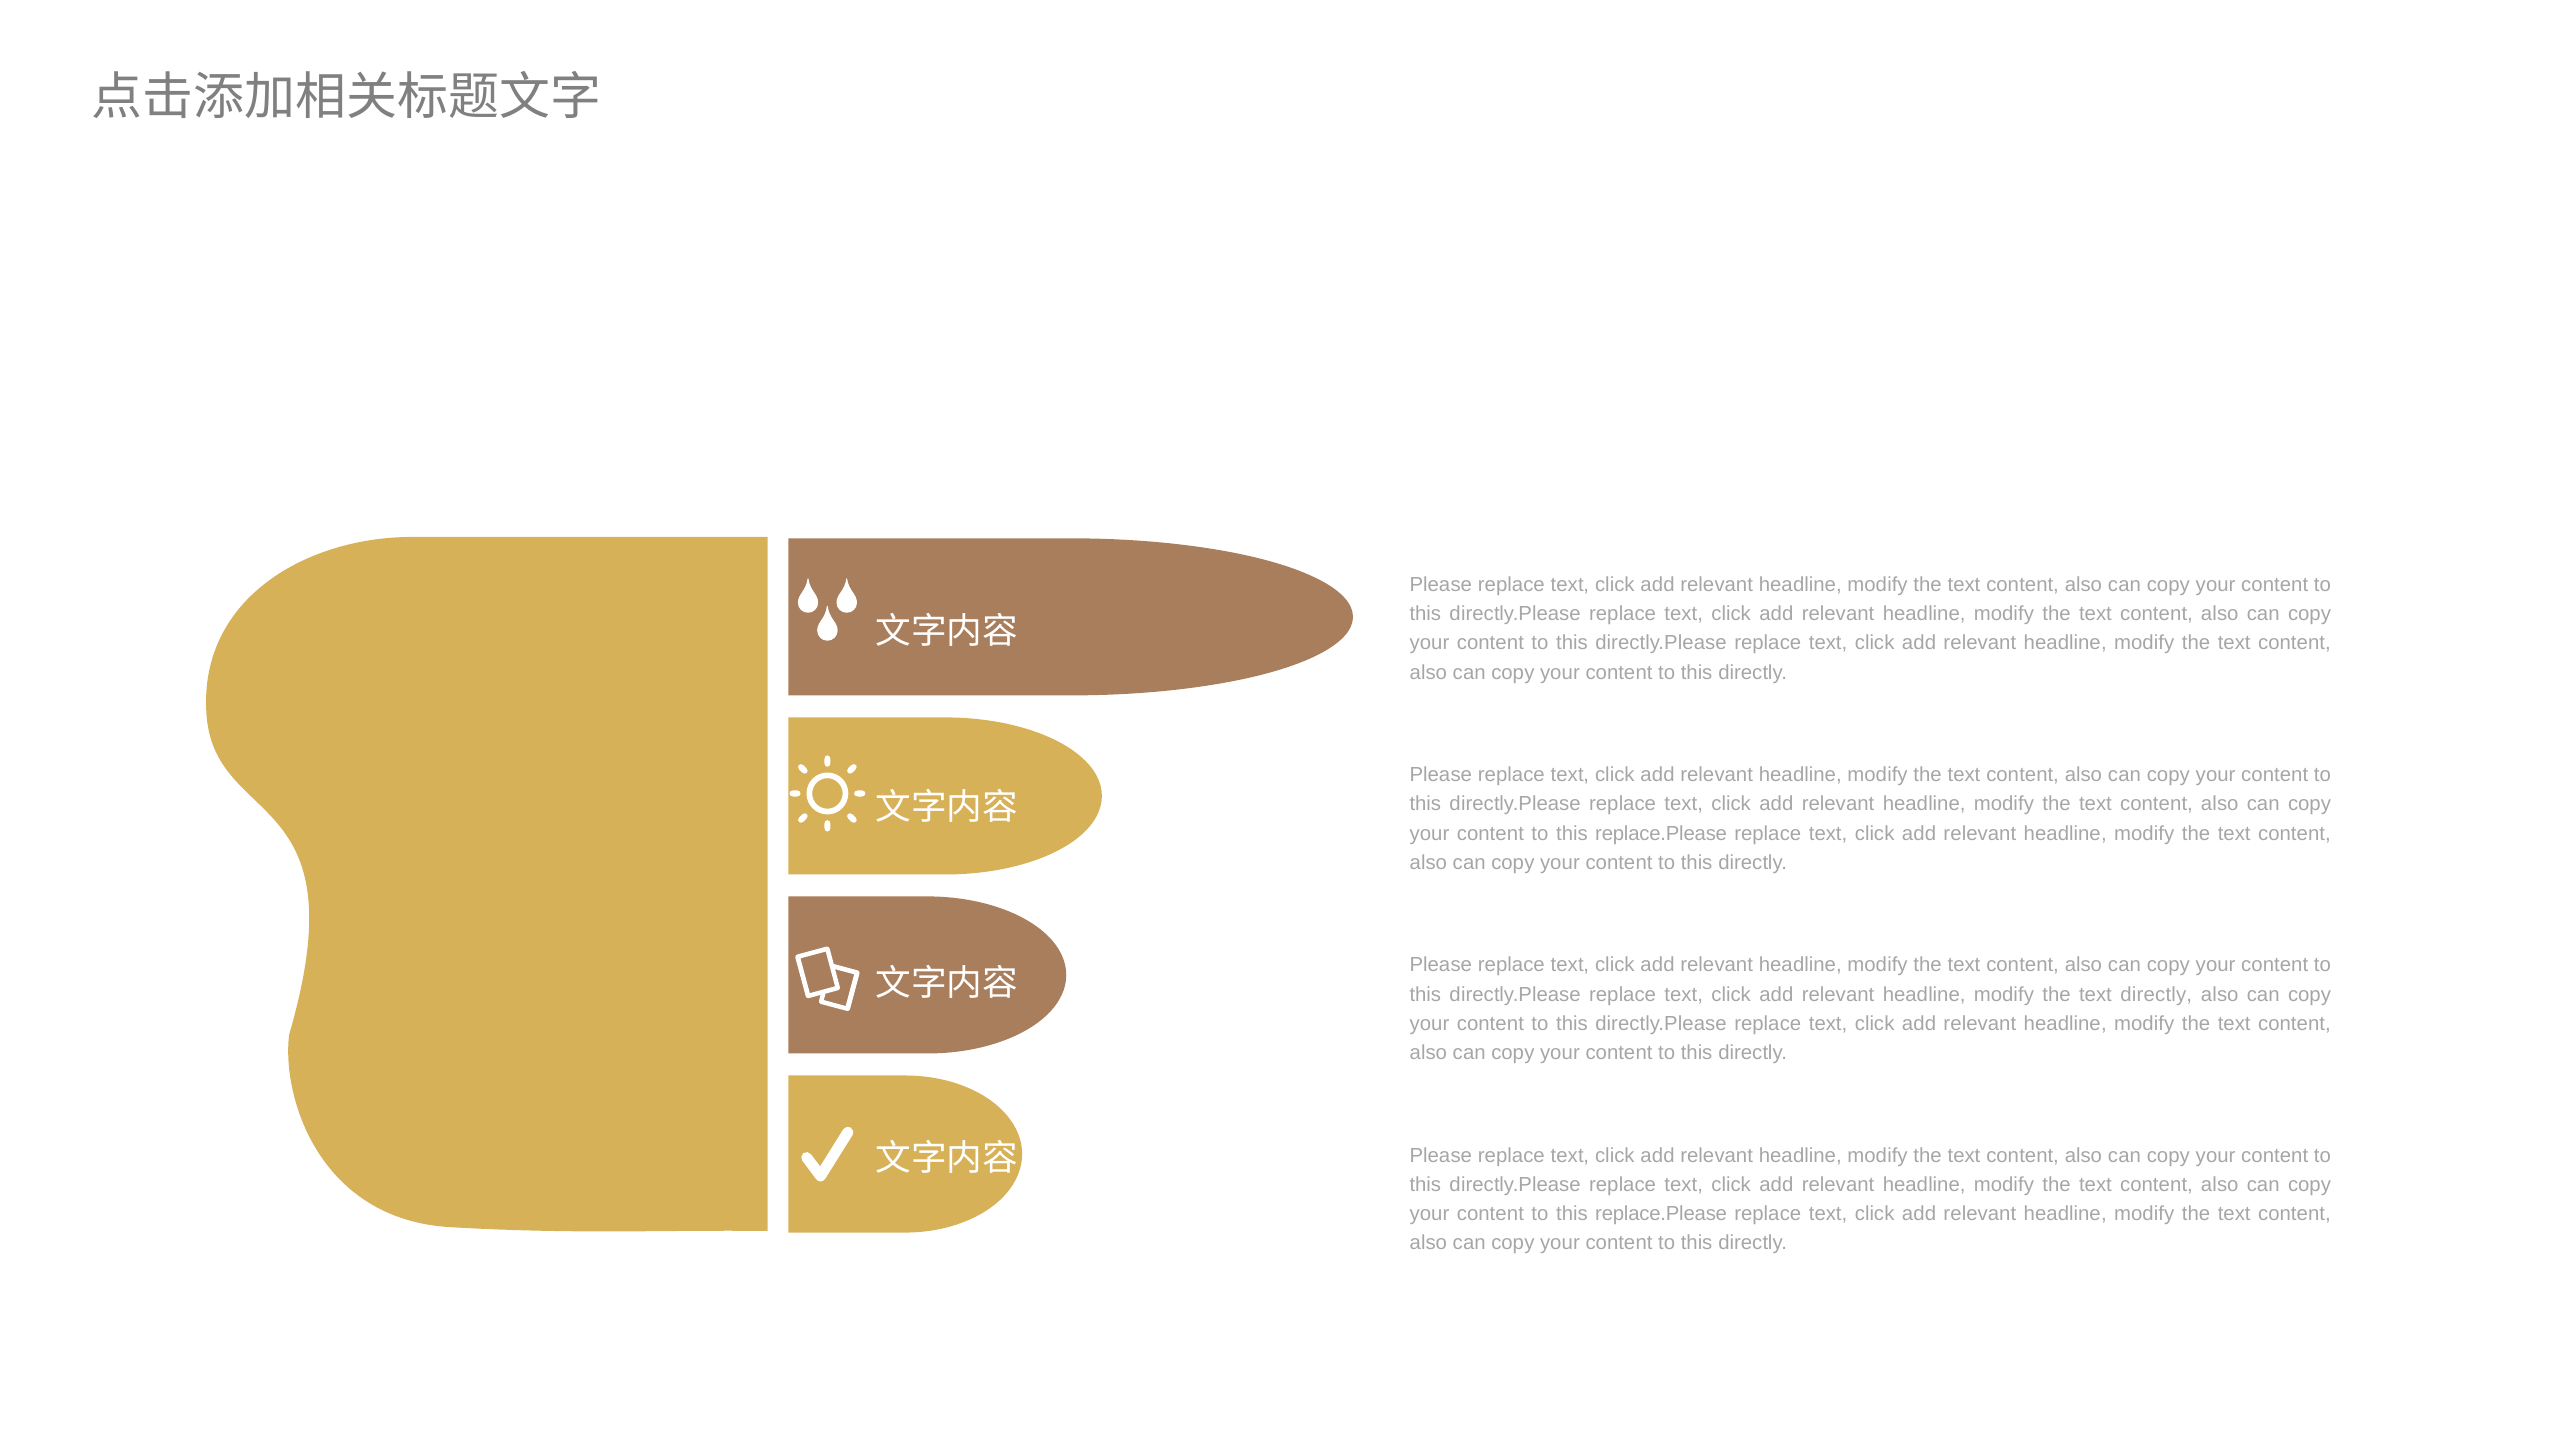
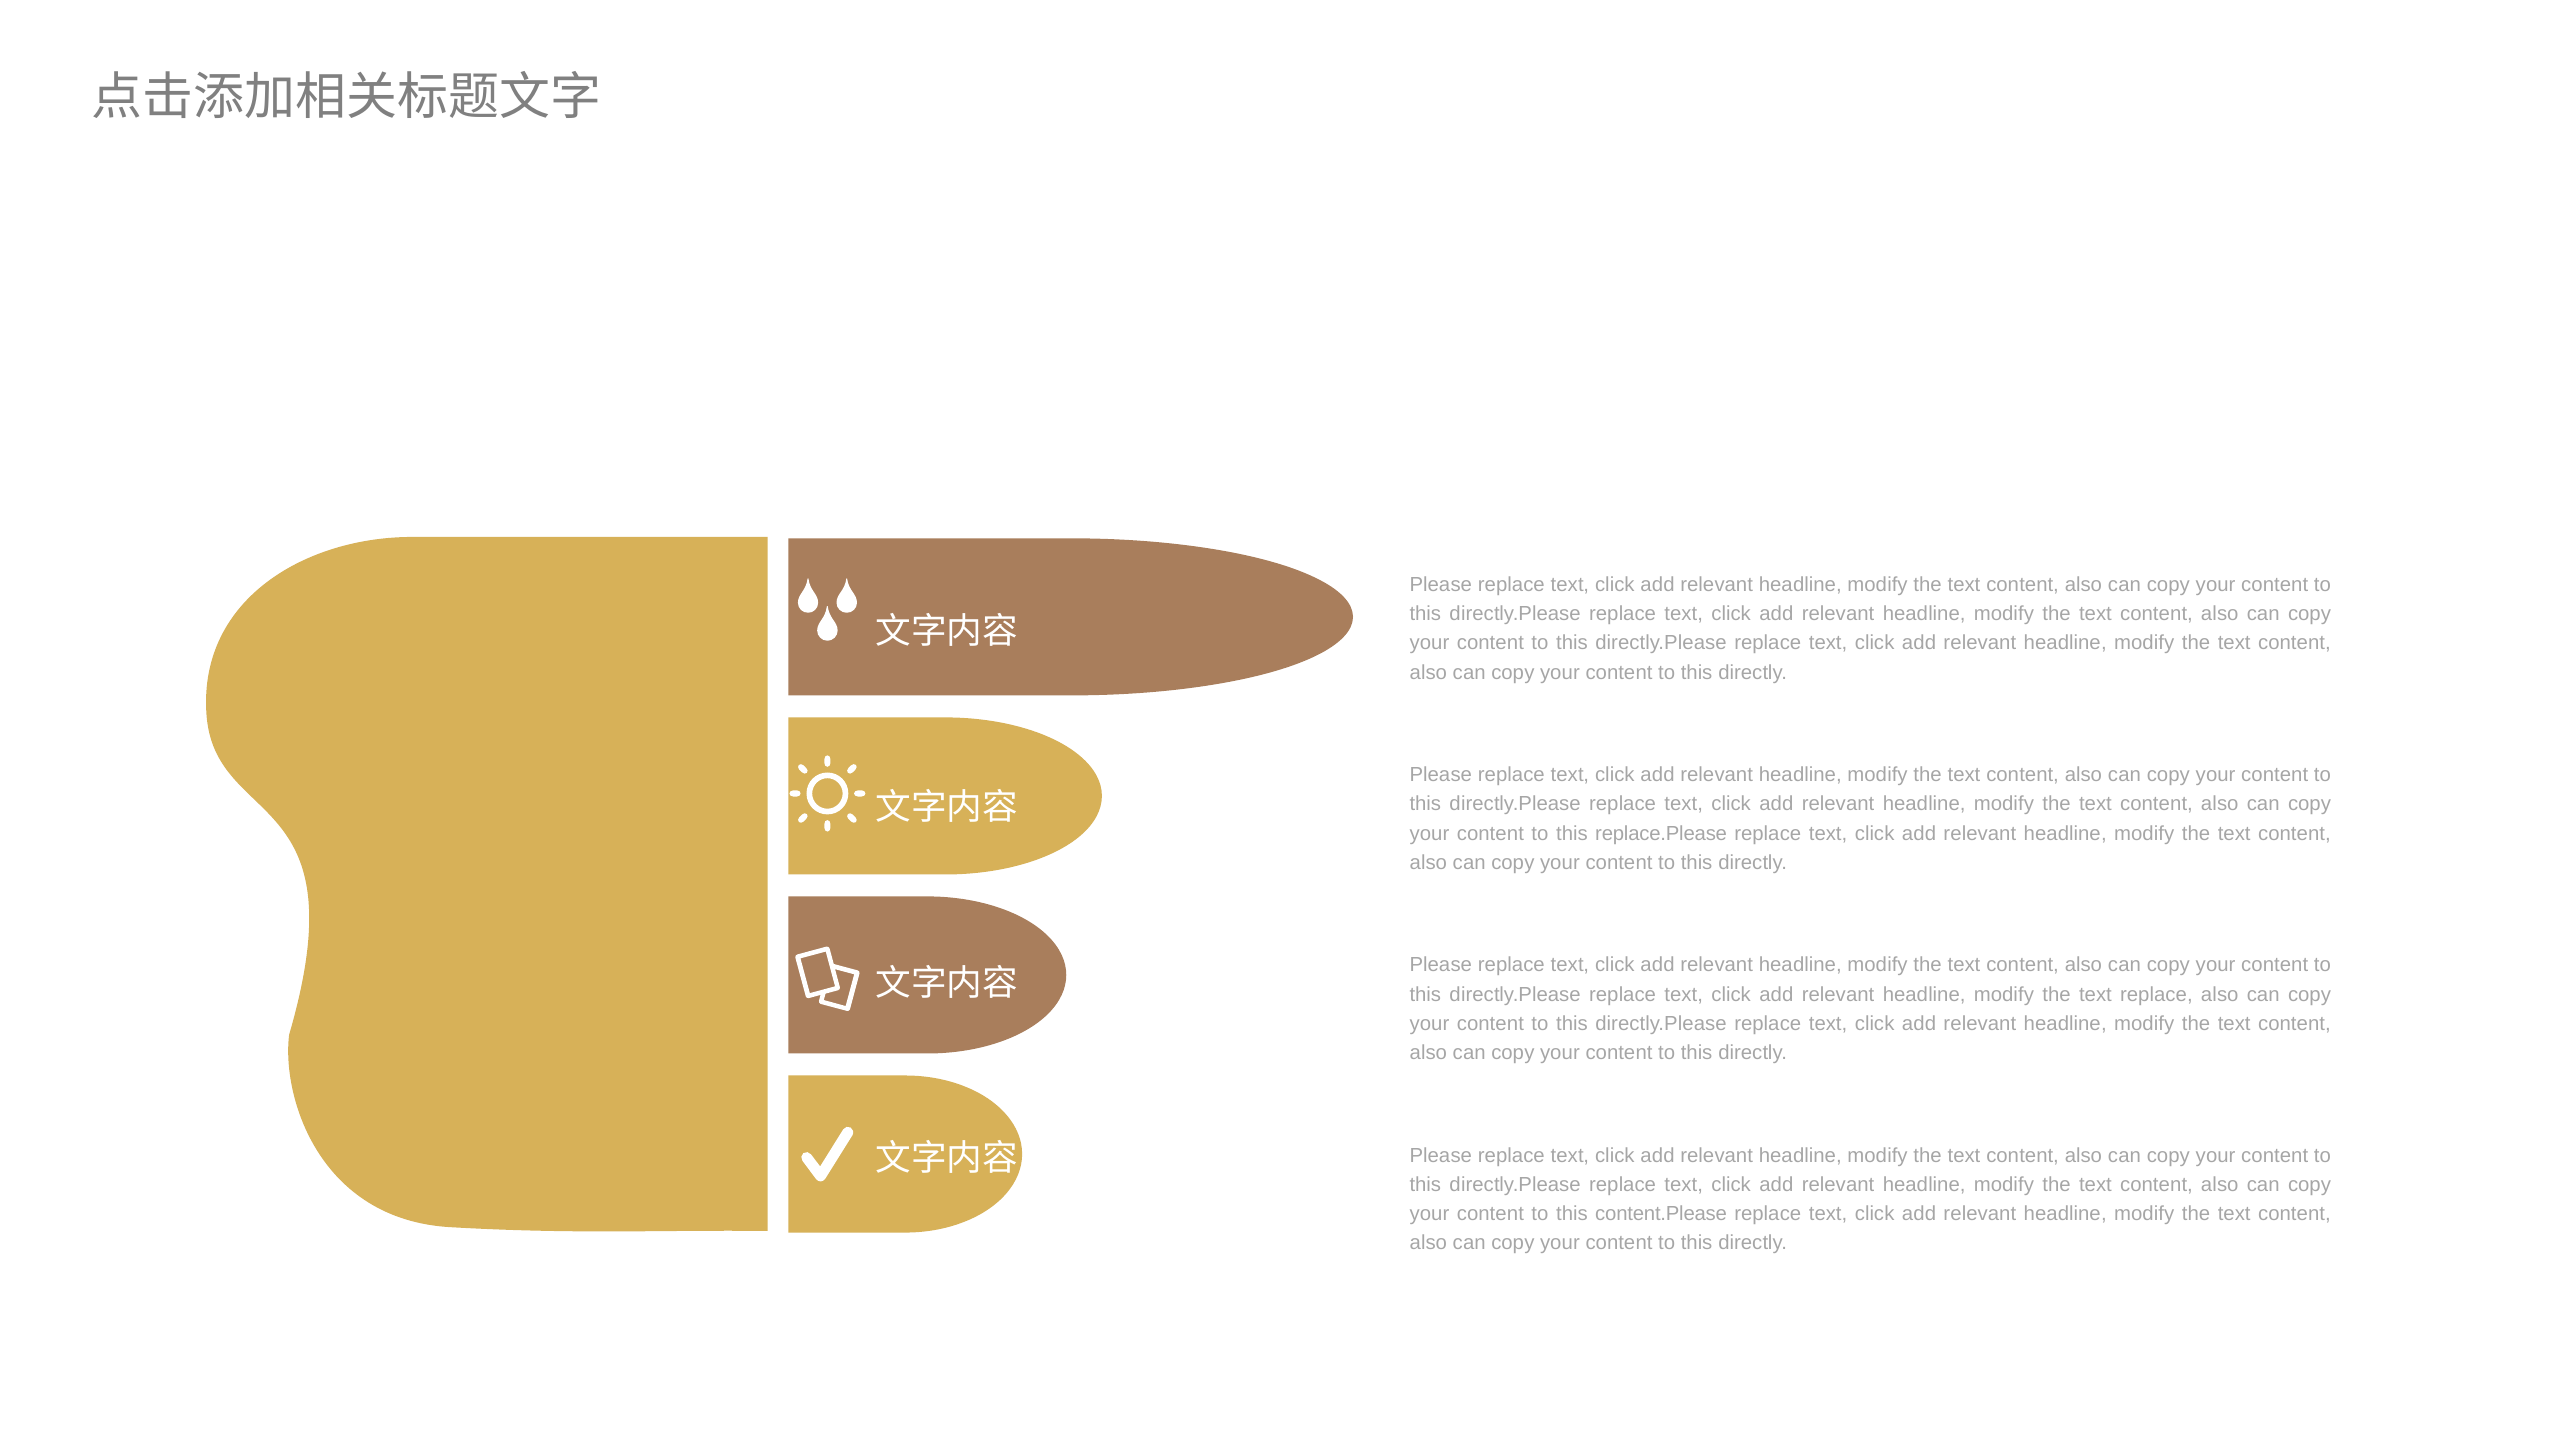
text directly: directly -> replace (2156, 994)
replace.Please: replace.Please -> content.Please (1661, 1214)
